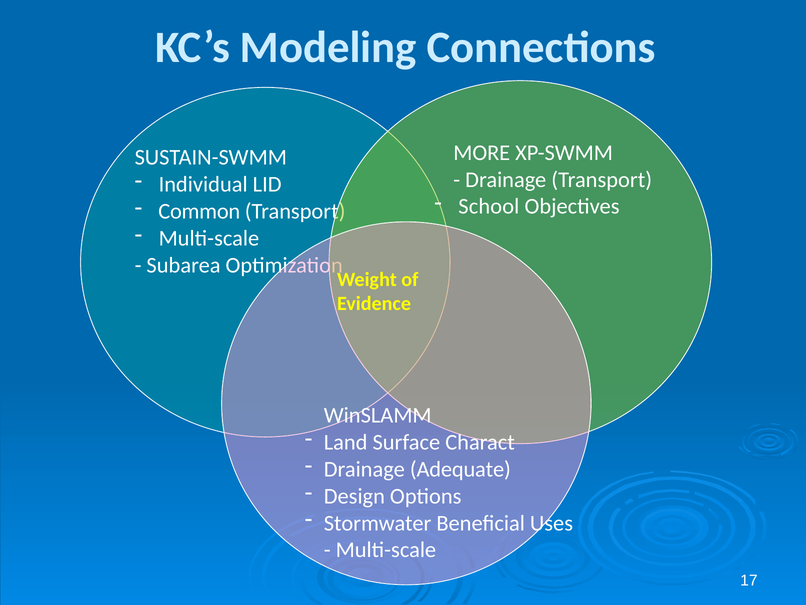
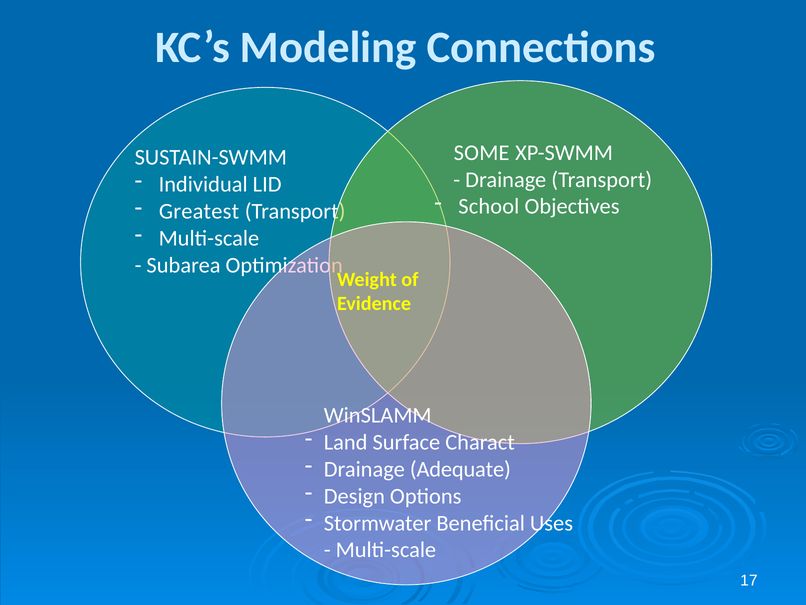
MORE: MORE -> SOME (482, 153)
Common: Common -> Greatest (199, 211)
